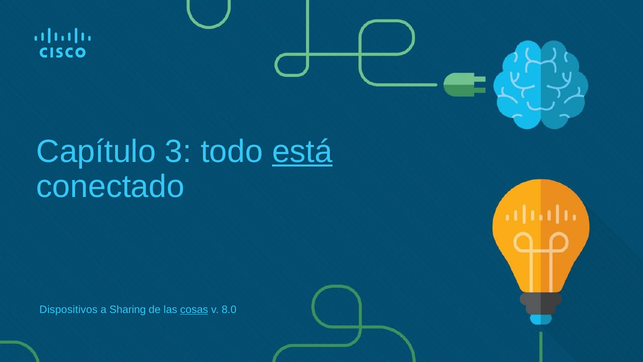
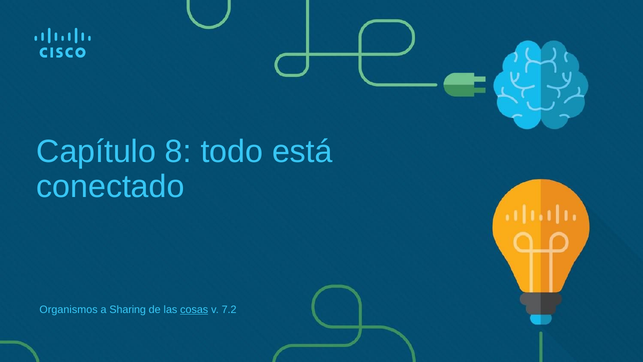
3: 3 -> 8 (178, 152)
está underline: present -> none (302, 152)
Dispositivos: Dispositivos -> Organismos (69, 310)
8.0: 8.0 -> 7.2 (229, 310)
